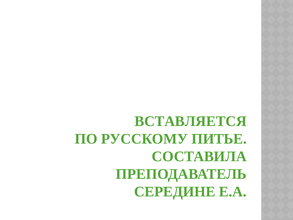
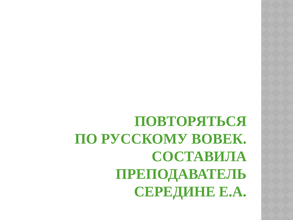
ВСТАВЛЯЕТСЯ: ВСТАВЛЯЕТСЯ -> ПОВТОРЯТЬСЯ (191, 121)
ПИТЬЕ: ПИТЬЕ -> ВОВЕК (219, 139)
